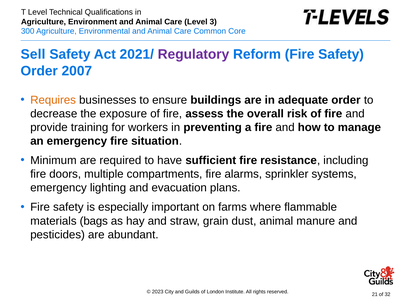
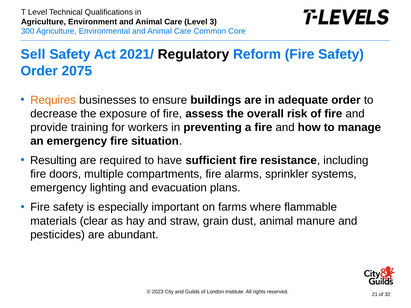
Regulatory colour: purple -> black (194, 54)
2007: 2007 -> 2075 (77, 71)
Minimum: Minimum -> Resulting (53, 161)
bags: bags -> clear (94, 221)
